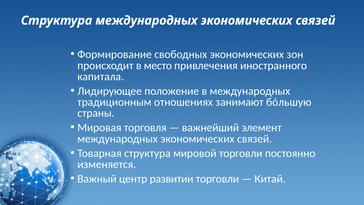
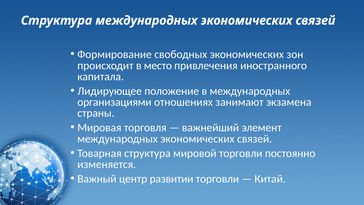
традиционным: традиционным -> организациями (114, 102)
бóльшую: бóльшую -> экзамена (289, 102)
